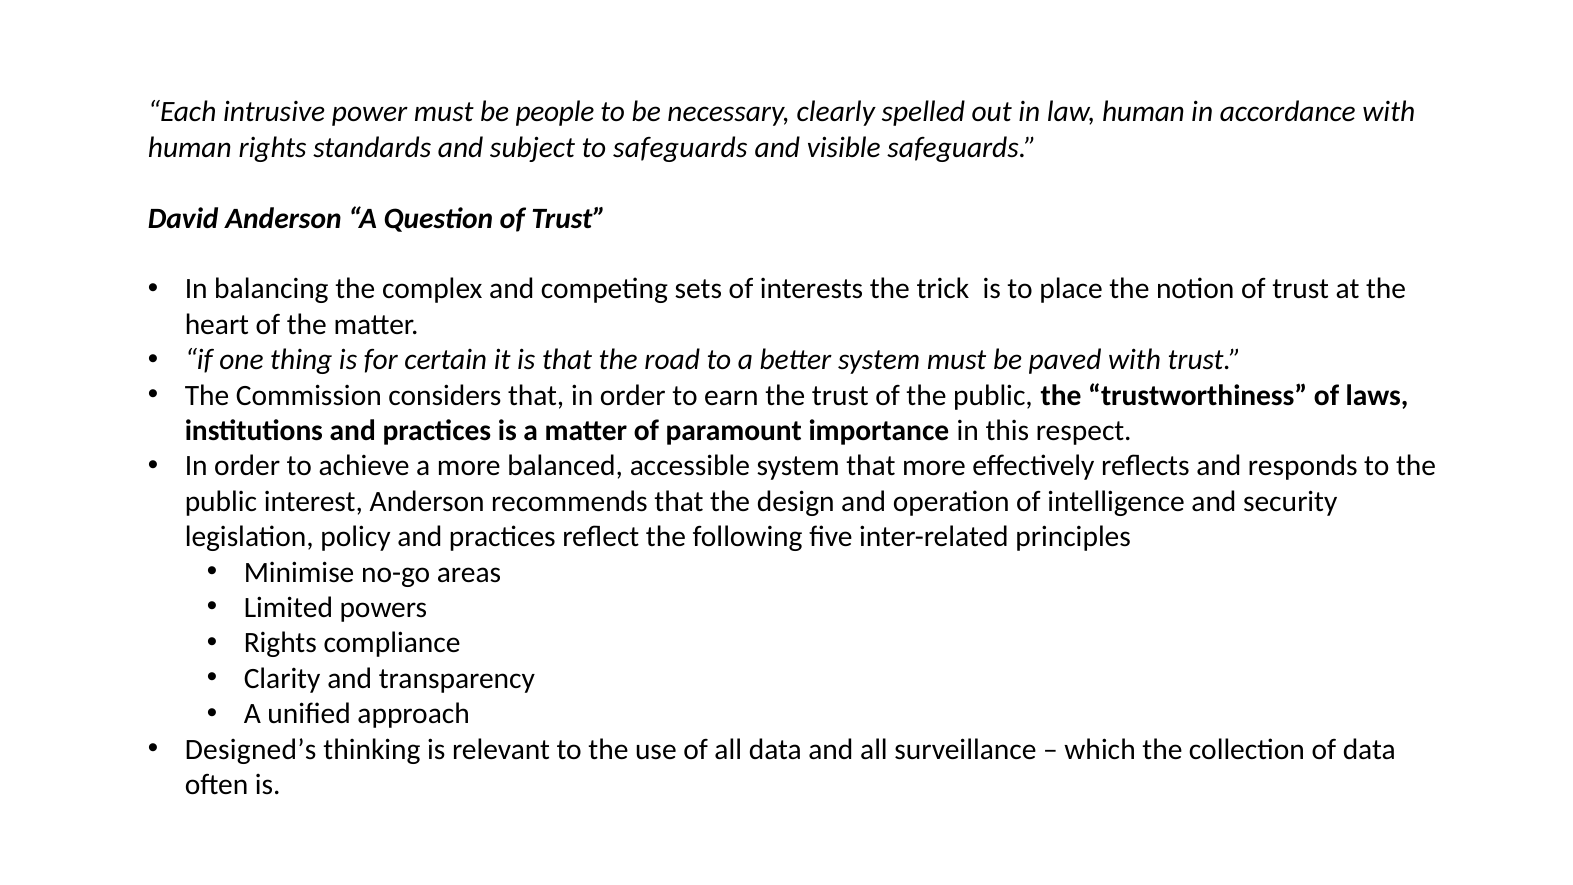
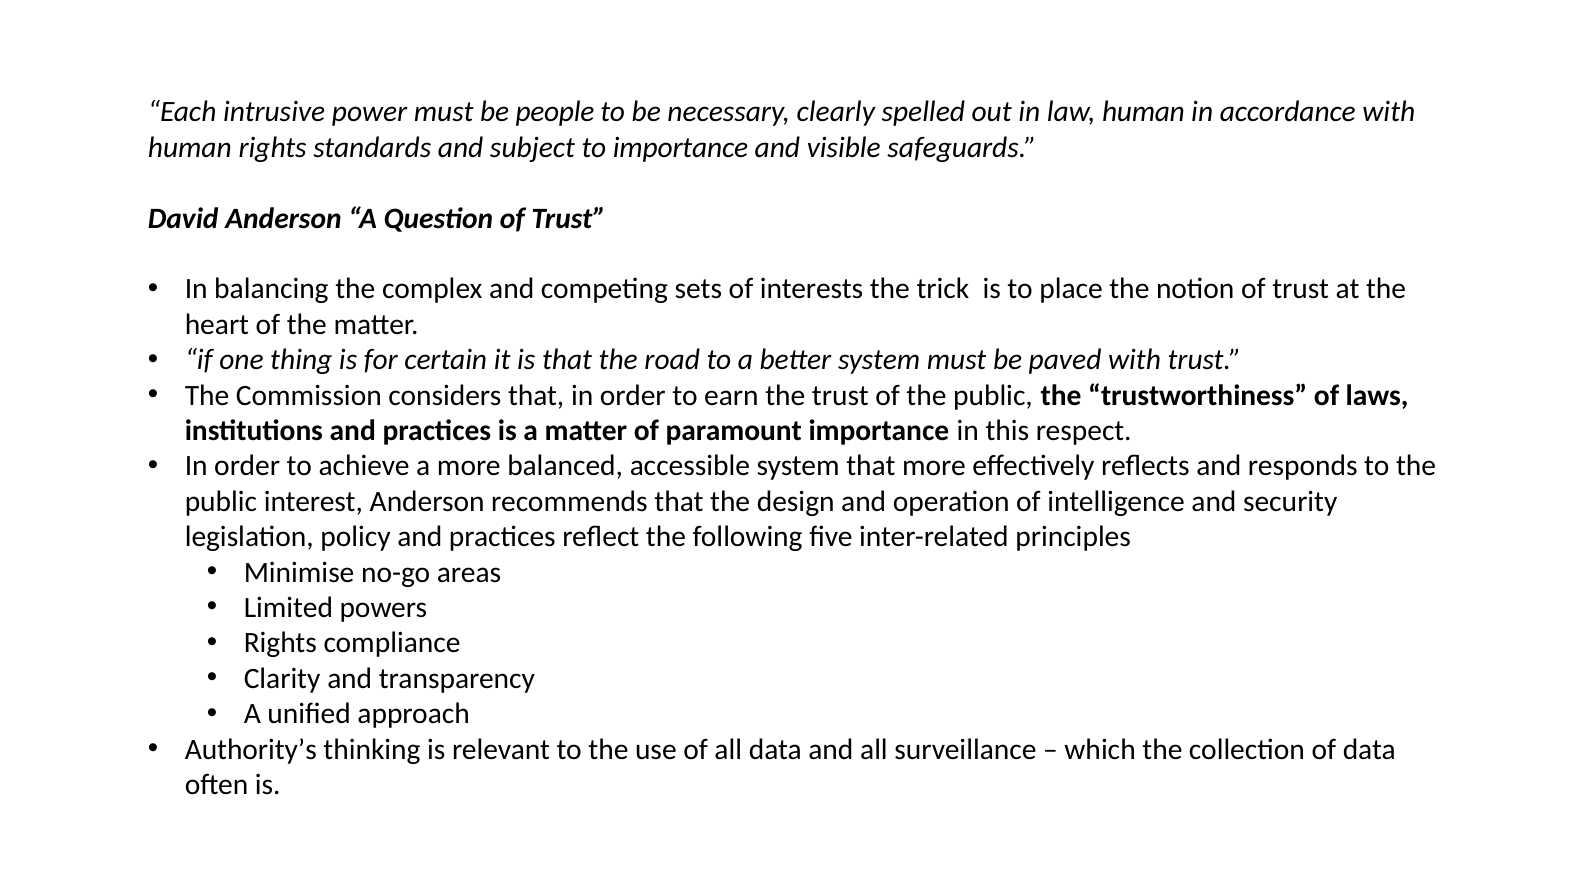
to safeguards: safeguards -> importance (681, 147)
Designed’s: Designed’s -> Authority’s (251, 749)
